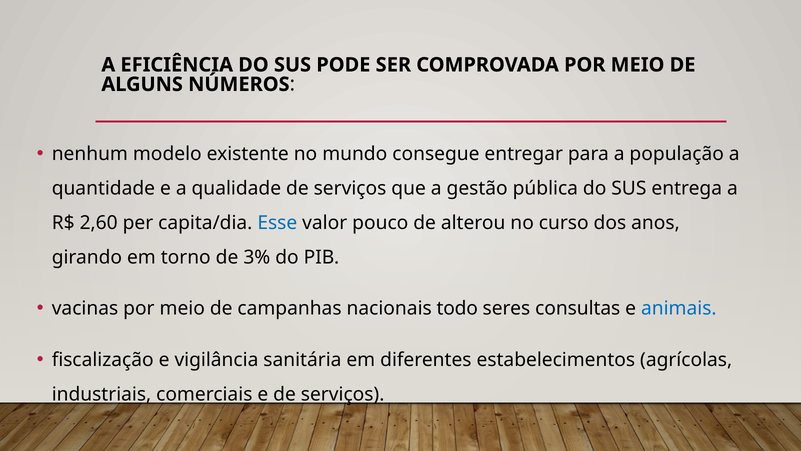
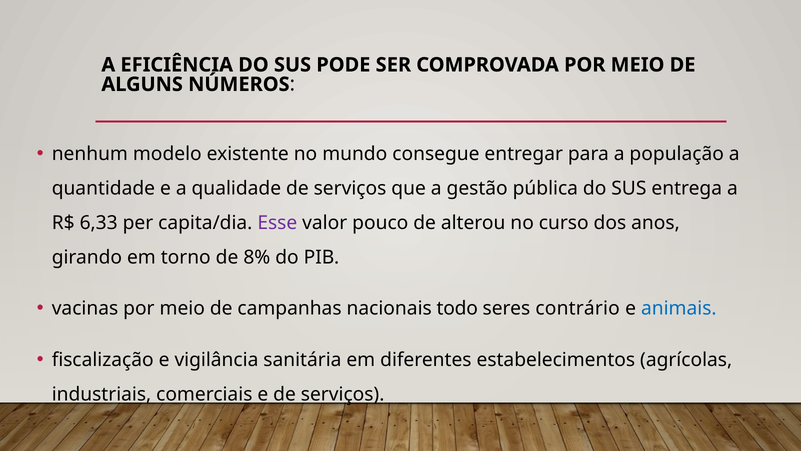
2,60: 2,60 -> 6,33 (99, 223)
Esse colour: blue -> purple (277, 223)
3%: 3% -> 8% (257, 257)
consultas: consultas -> contrário (578, 308)
